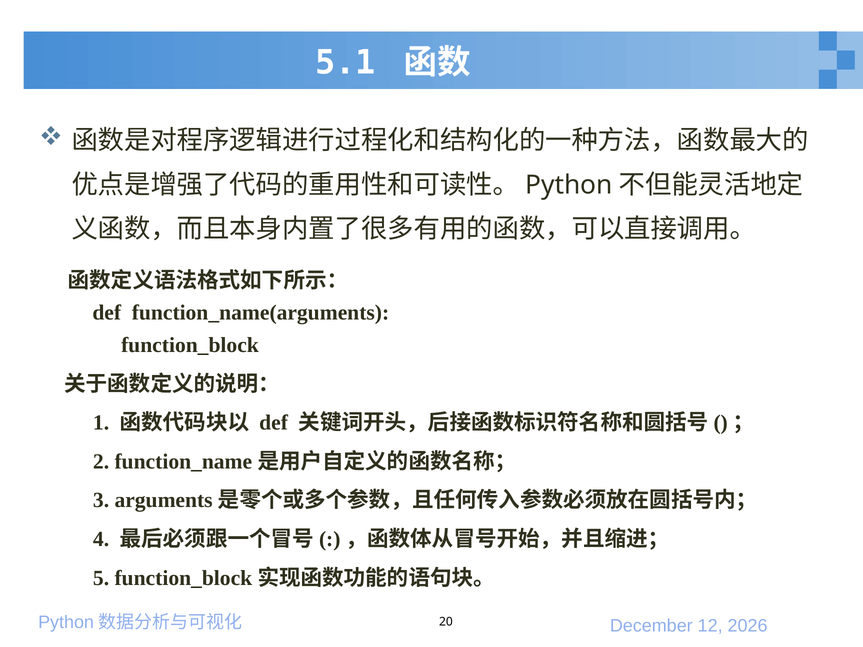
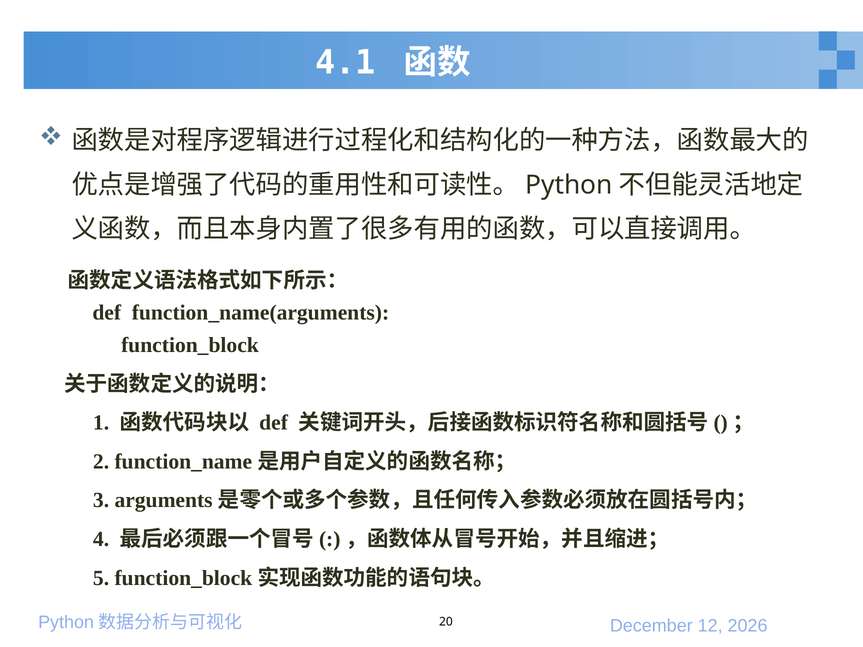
5.1: 5.1 -> 4.1 (345, 62)
